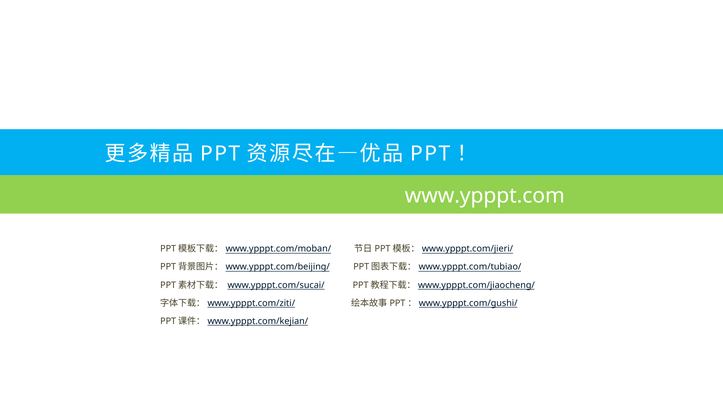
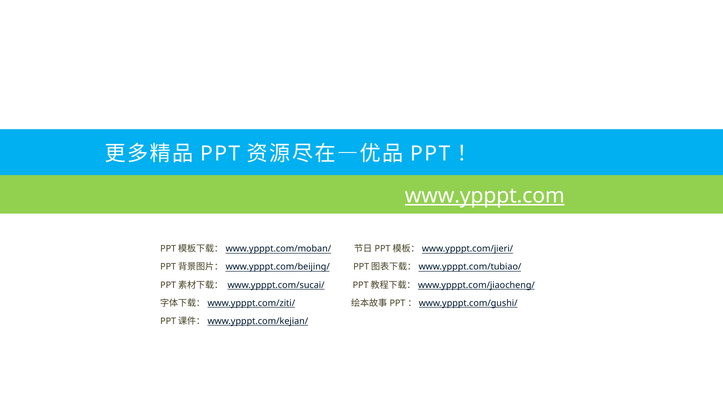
www.ypppt.com underline: none -> present (485, 196)
